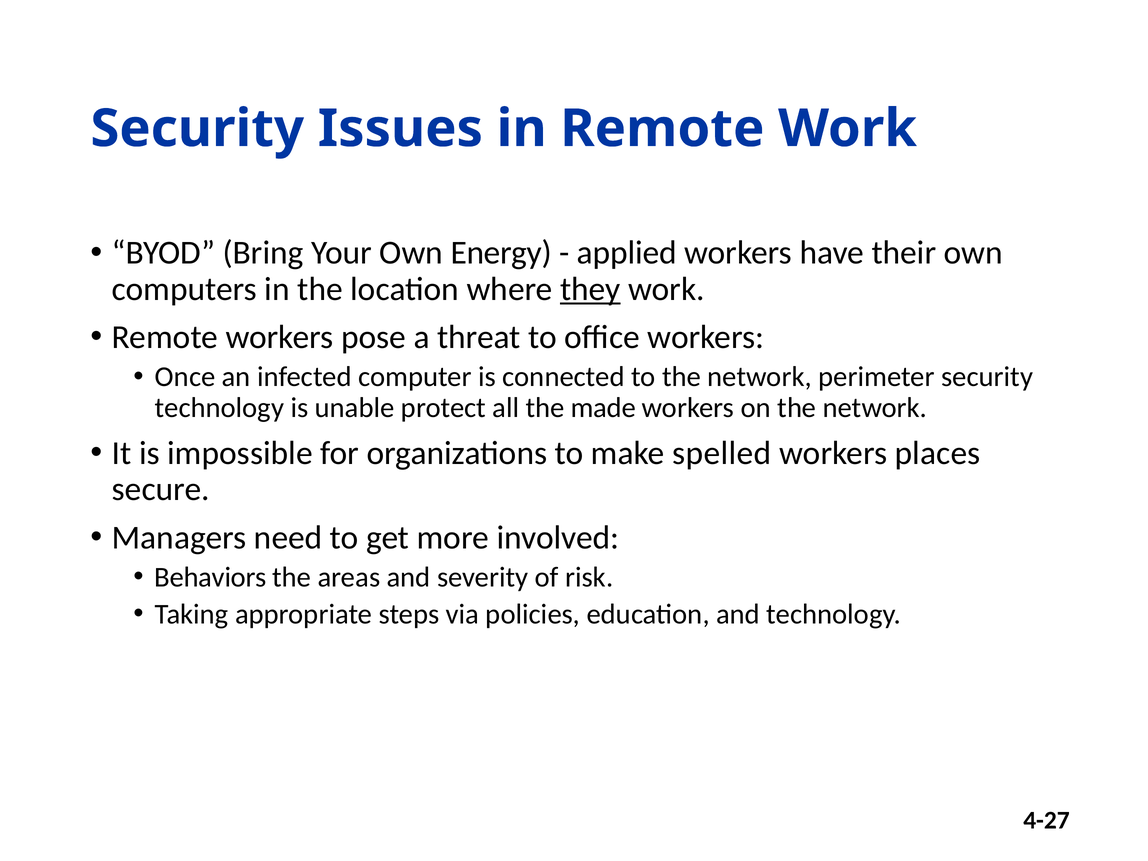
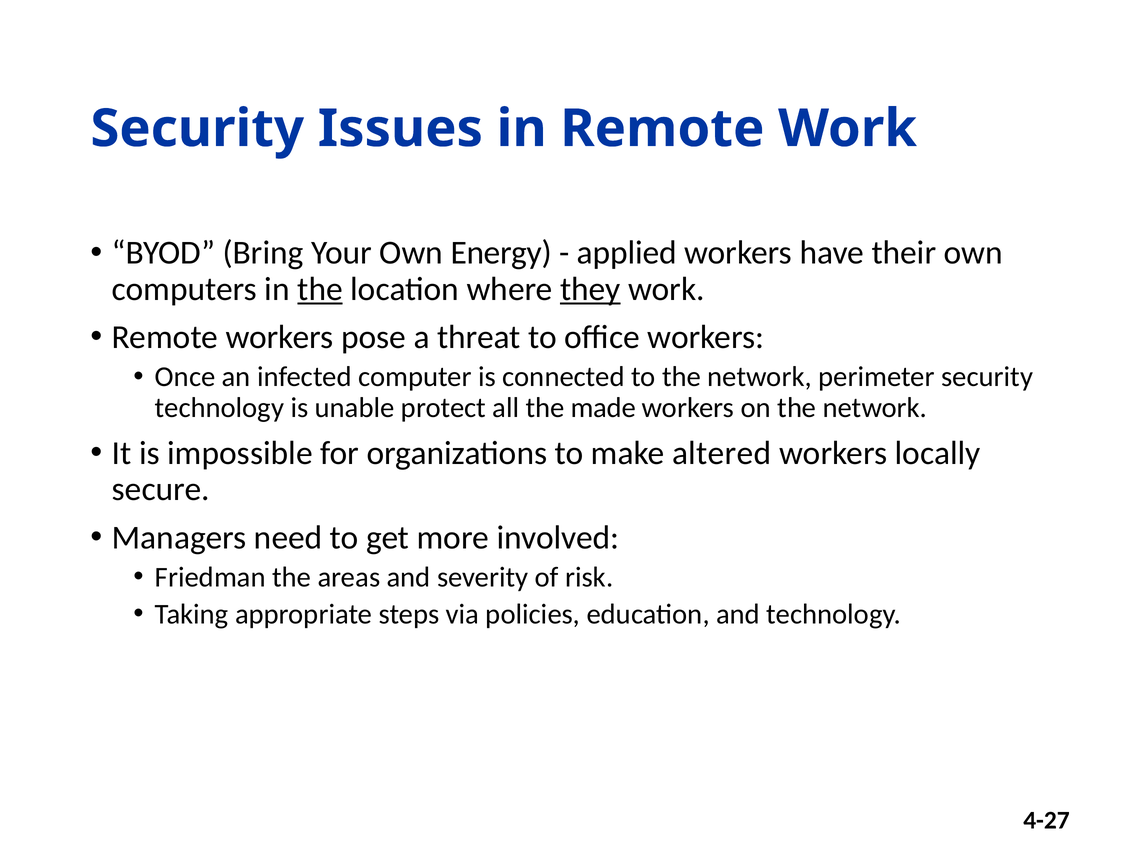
the underline: none -> present (320, 289)
spelled: spelled -> altered (722, 453)
places: places -> locally (938, 453)
Behaviors: Behaviors -> Friedman (210, 577)
